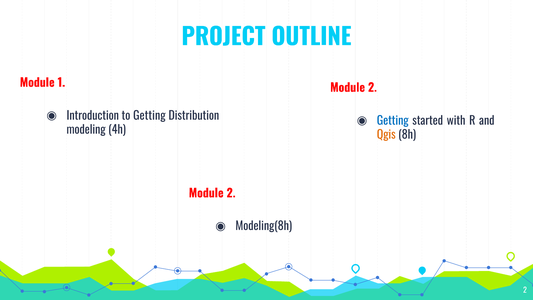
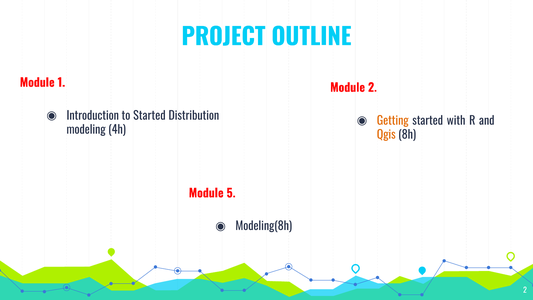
to Getting: Getting -> Started (149, 116)
Getting colour: blue -> orange (393, 121)
2: 2 -> 5 (231, 193)
